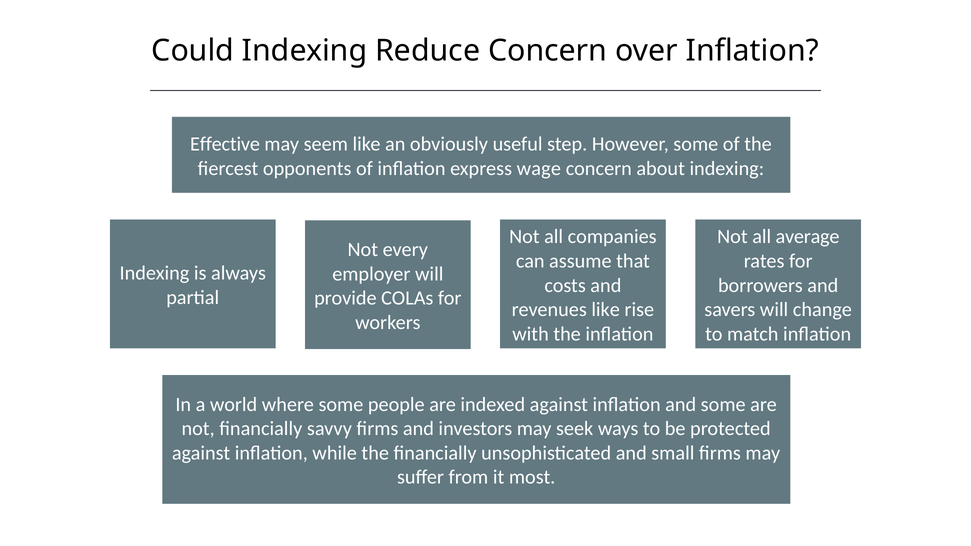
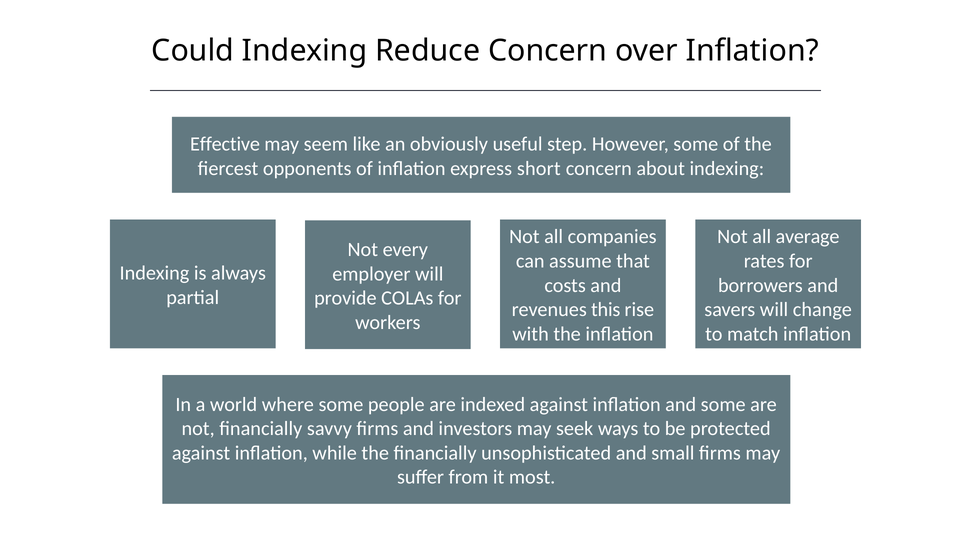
wage: wage -> short (539, 168)
revenues like: like -> this (606, 310)
